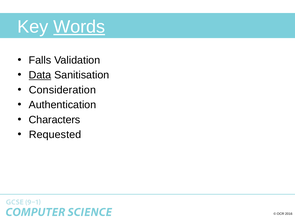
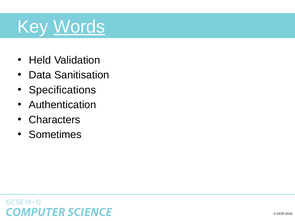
Falls: Falls -> Held (40, 60)
Data underline: present -> none (40, 75)
Consideration: Consideration -> Specifications (62, 90)
Requested: Requested -> Sometimes (55, 135)
